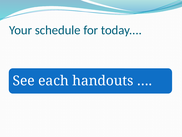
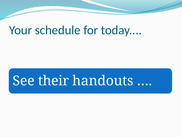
each: each -> their (54, 81)
